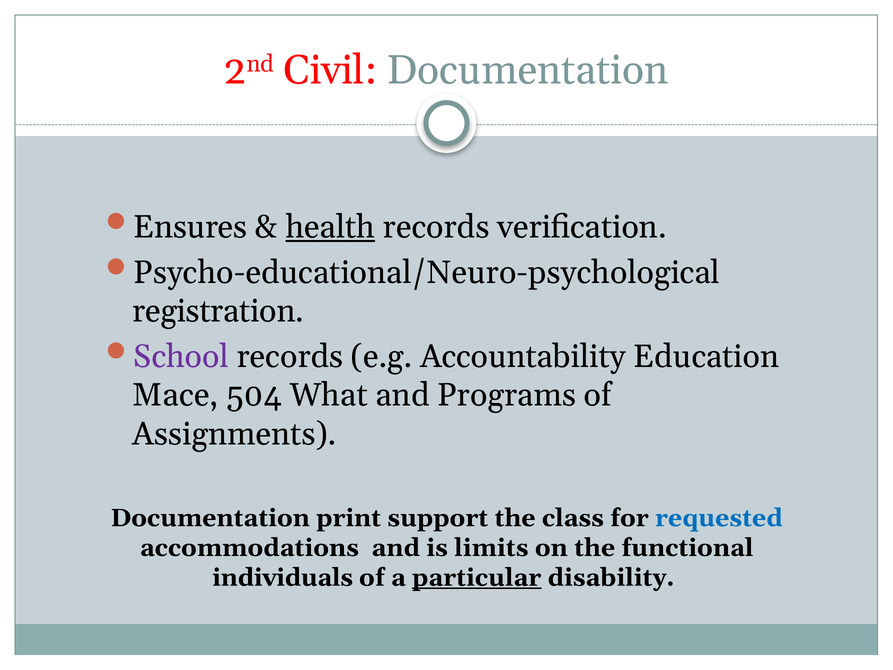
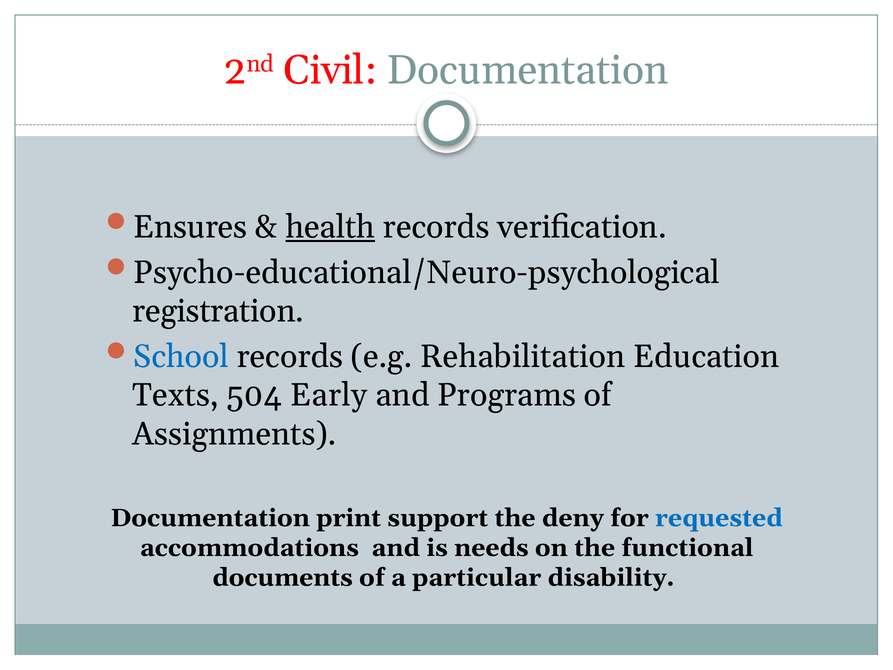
School colour: purple -> blue (181, 356)
Accountability: Accountability -> Rehabilitation (523, 356)
Mace: Mace -> Texts (176, 395)
What: What -> Early (329, 395)
class: class -> deny (573, 518)
limits: limits -> needs (491, 548)
individuals: individuals -> documents (283, 577)
particular underline: present -> none (477, 577)
